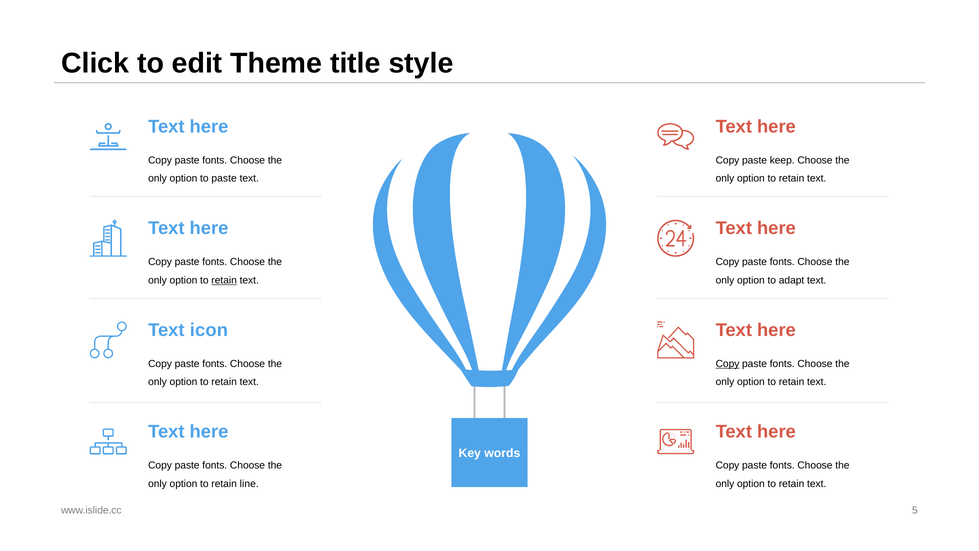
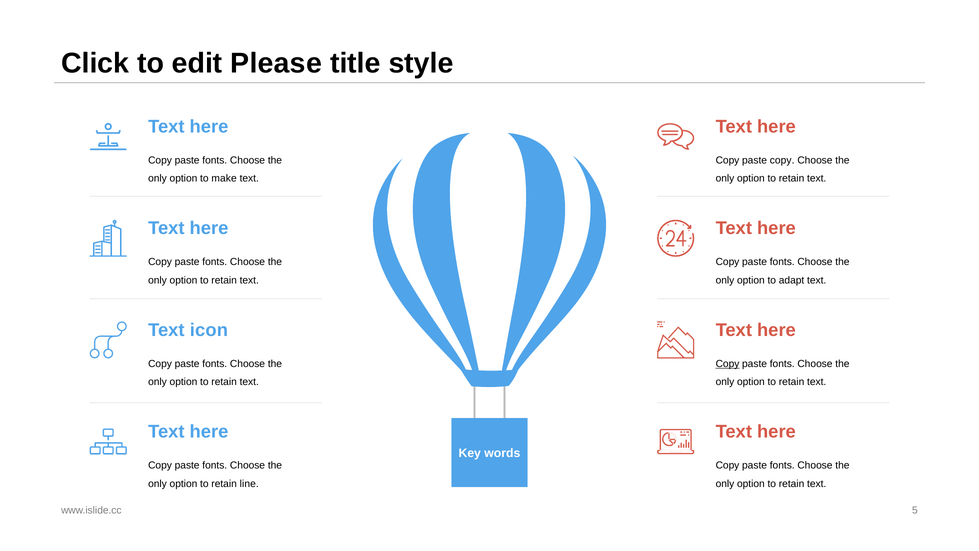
Theme: Theme -> Please (276, 63)
paste keep: keep -> copy (782, 160)
to paste: paste -> make (224, 178)
retain underline: present -> none (224, 280)
